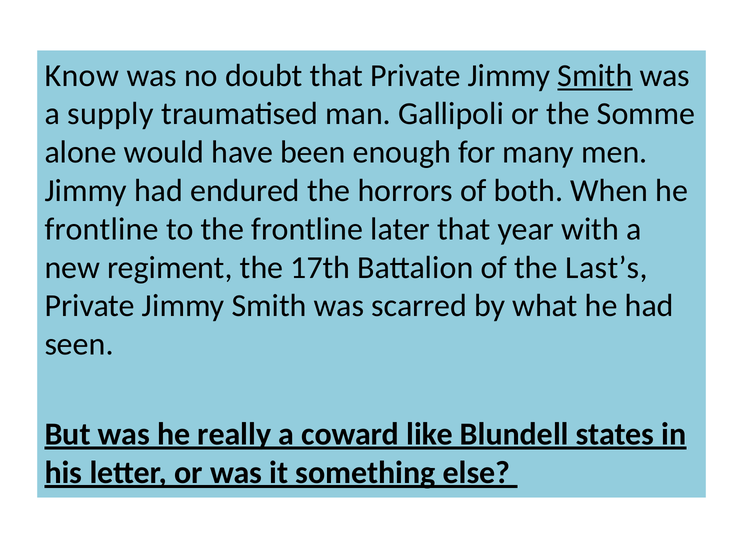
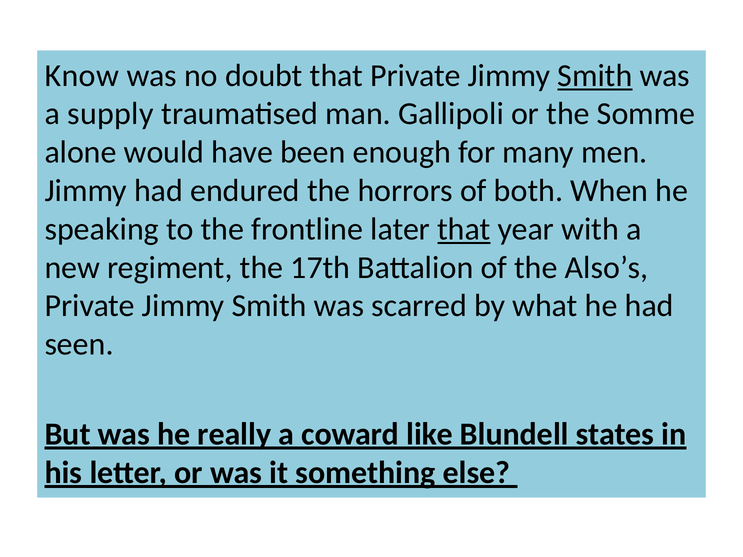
frontline: frontline -> speaking (102, 229)
that underline: none -> present (464, 229)
Last’s: Last’s -> Also’s (607, 268)
